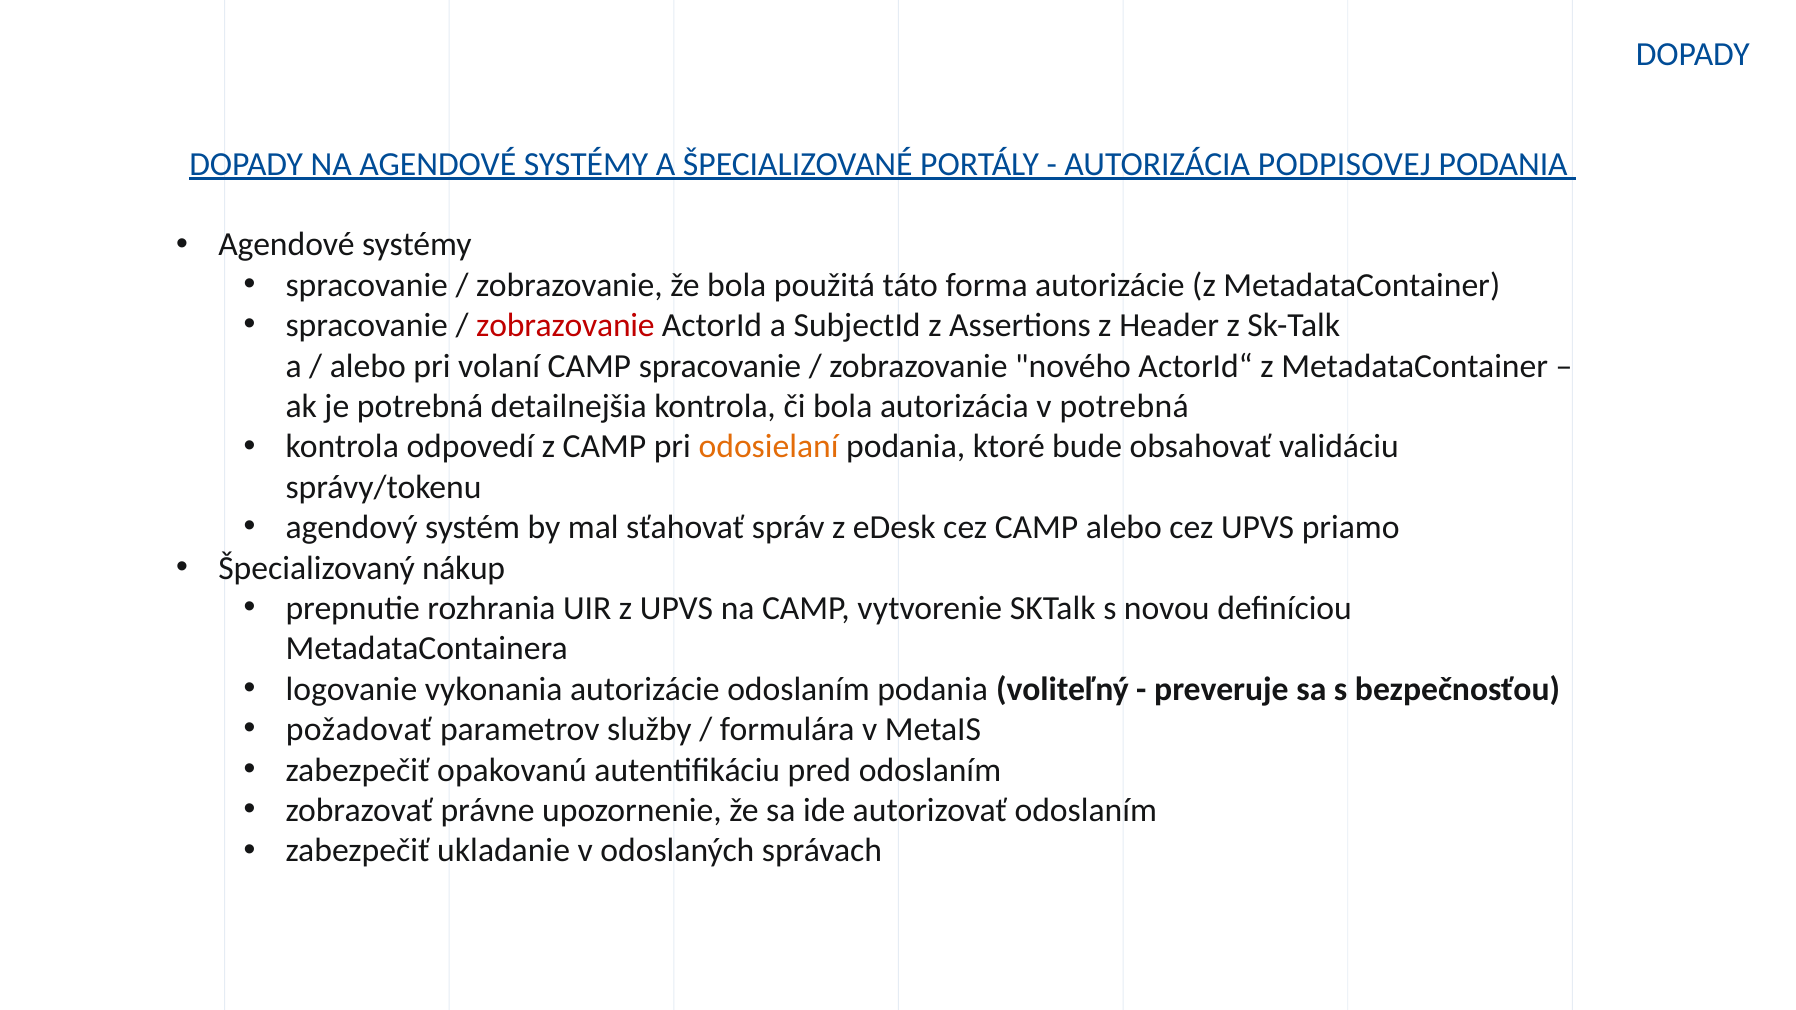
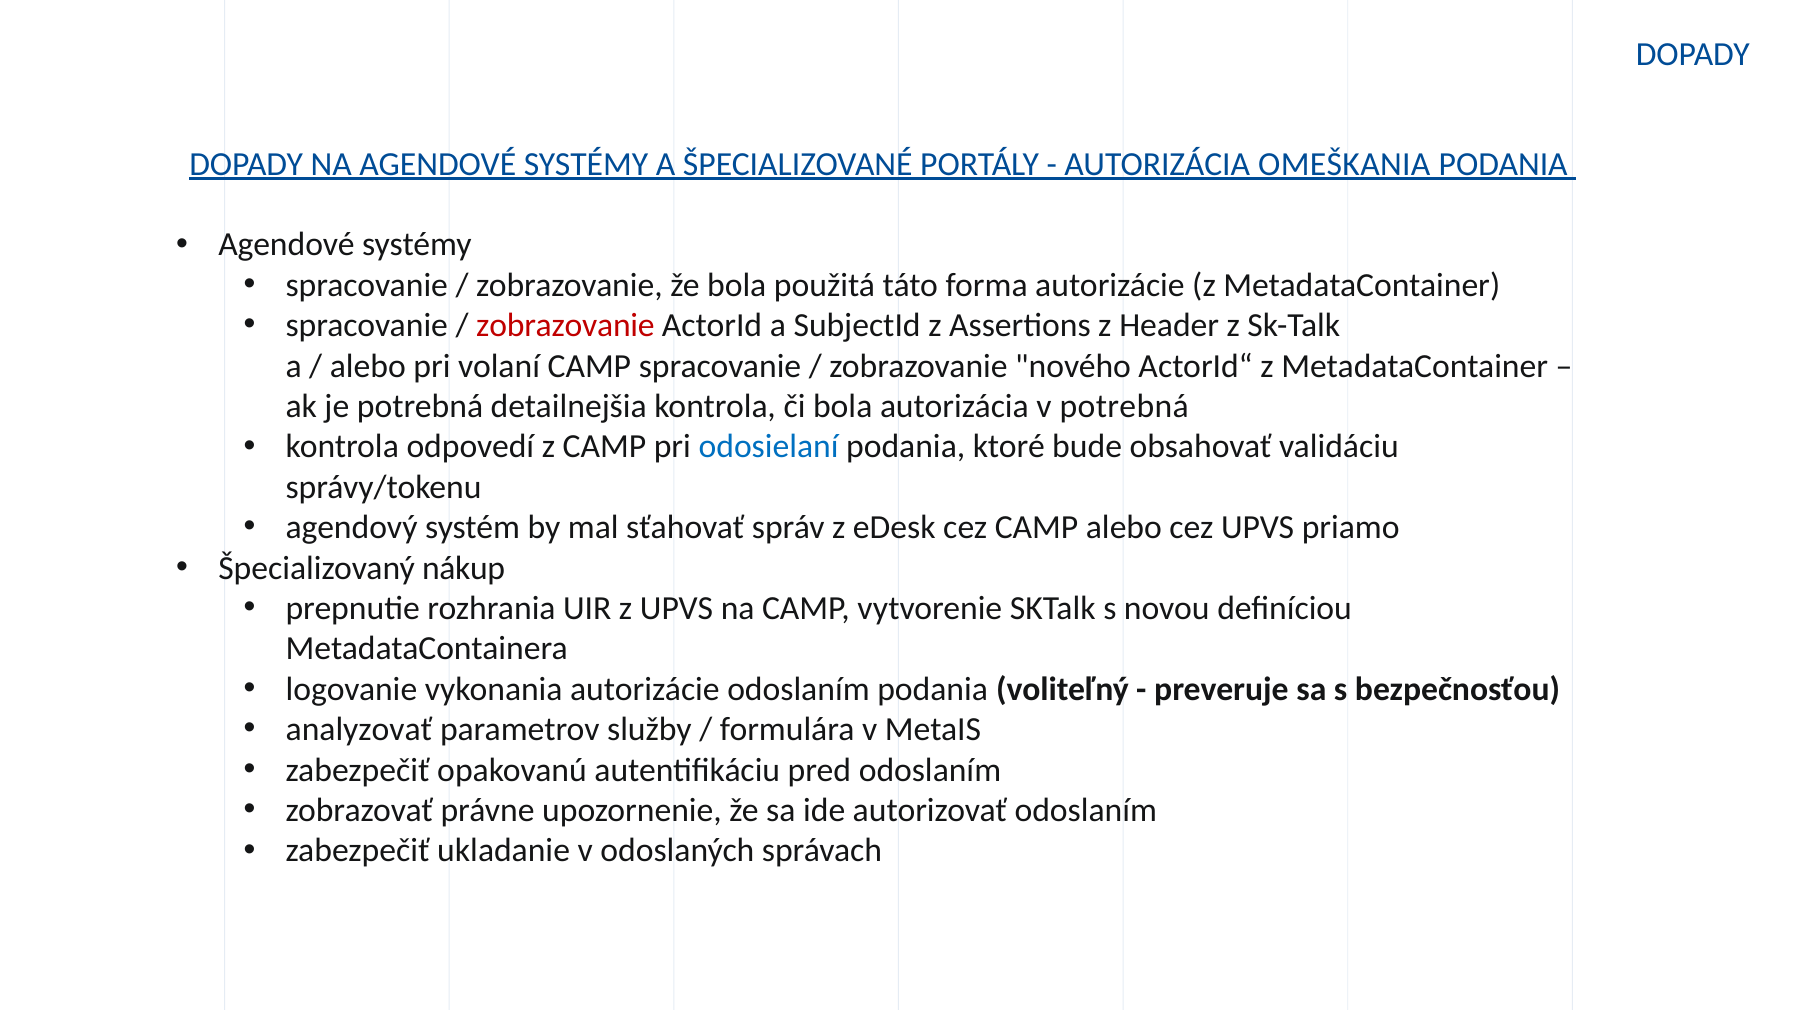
PODPISOVEJ: PODPISOVEJ -> OMEŠKANIA (1344, 164)
odosielaní colour: orange -> blue (769, 447)
požadovať: požadovať -> analyzovať (359, 730)
